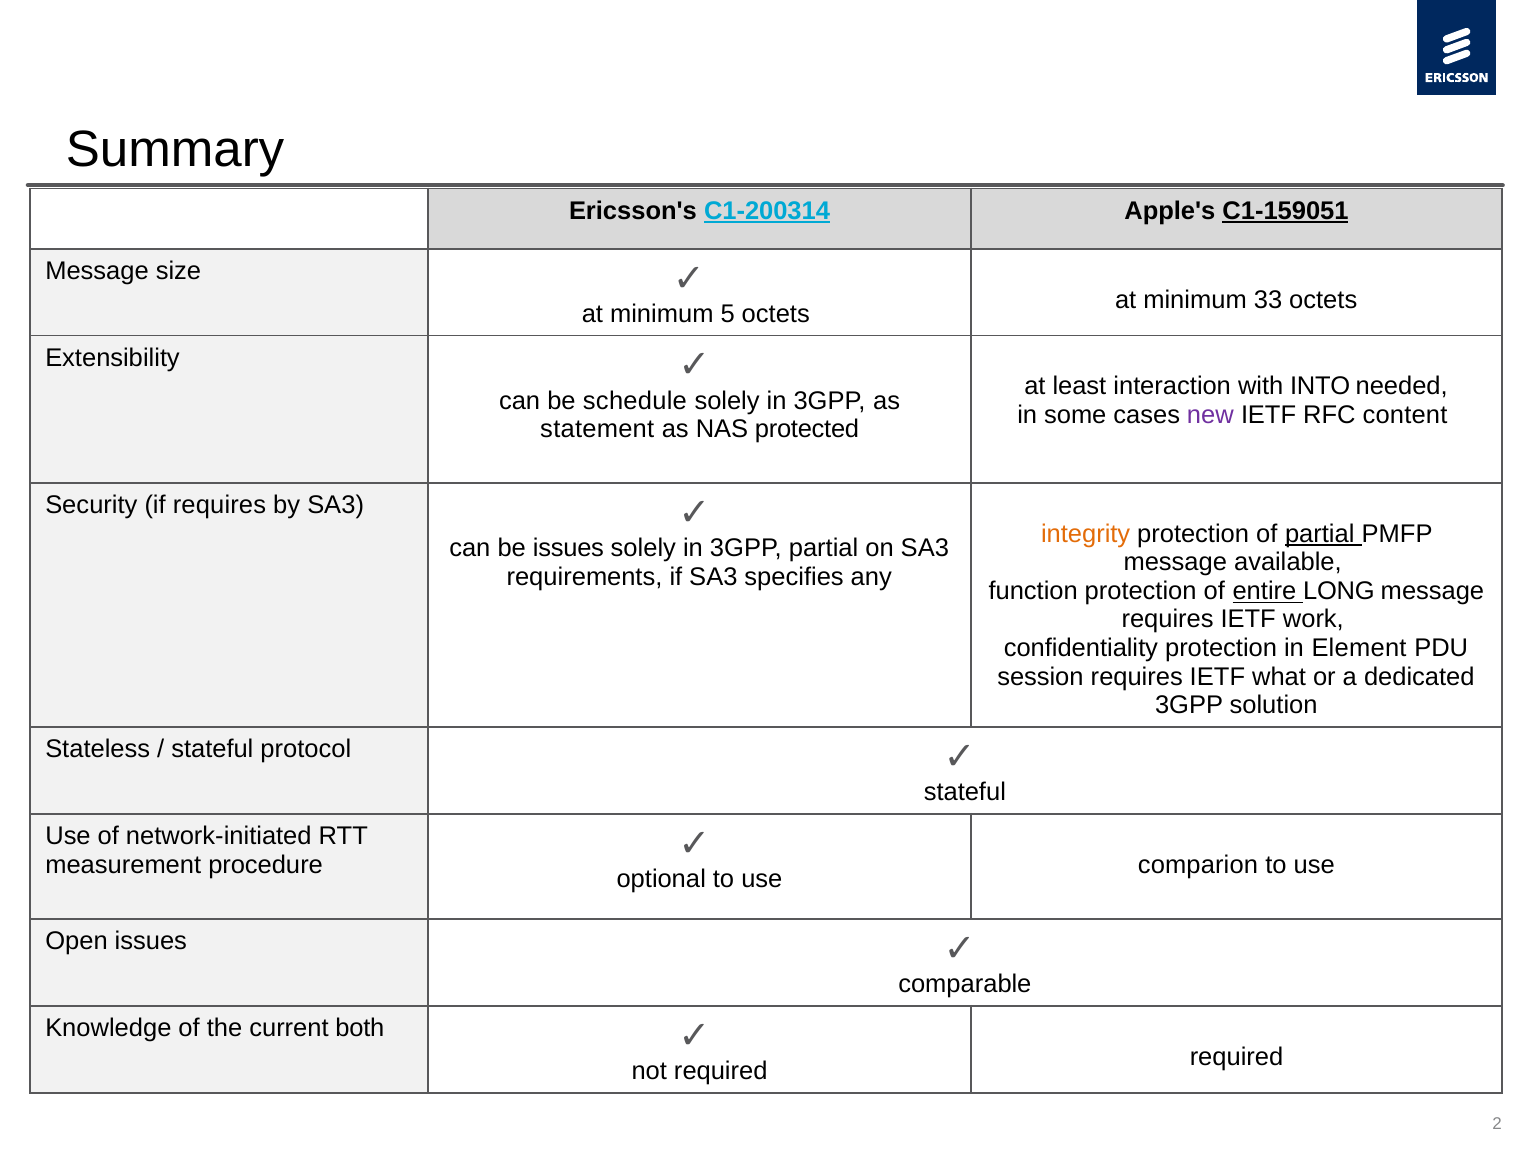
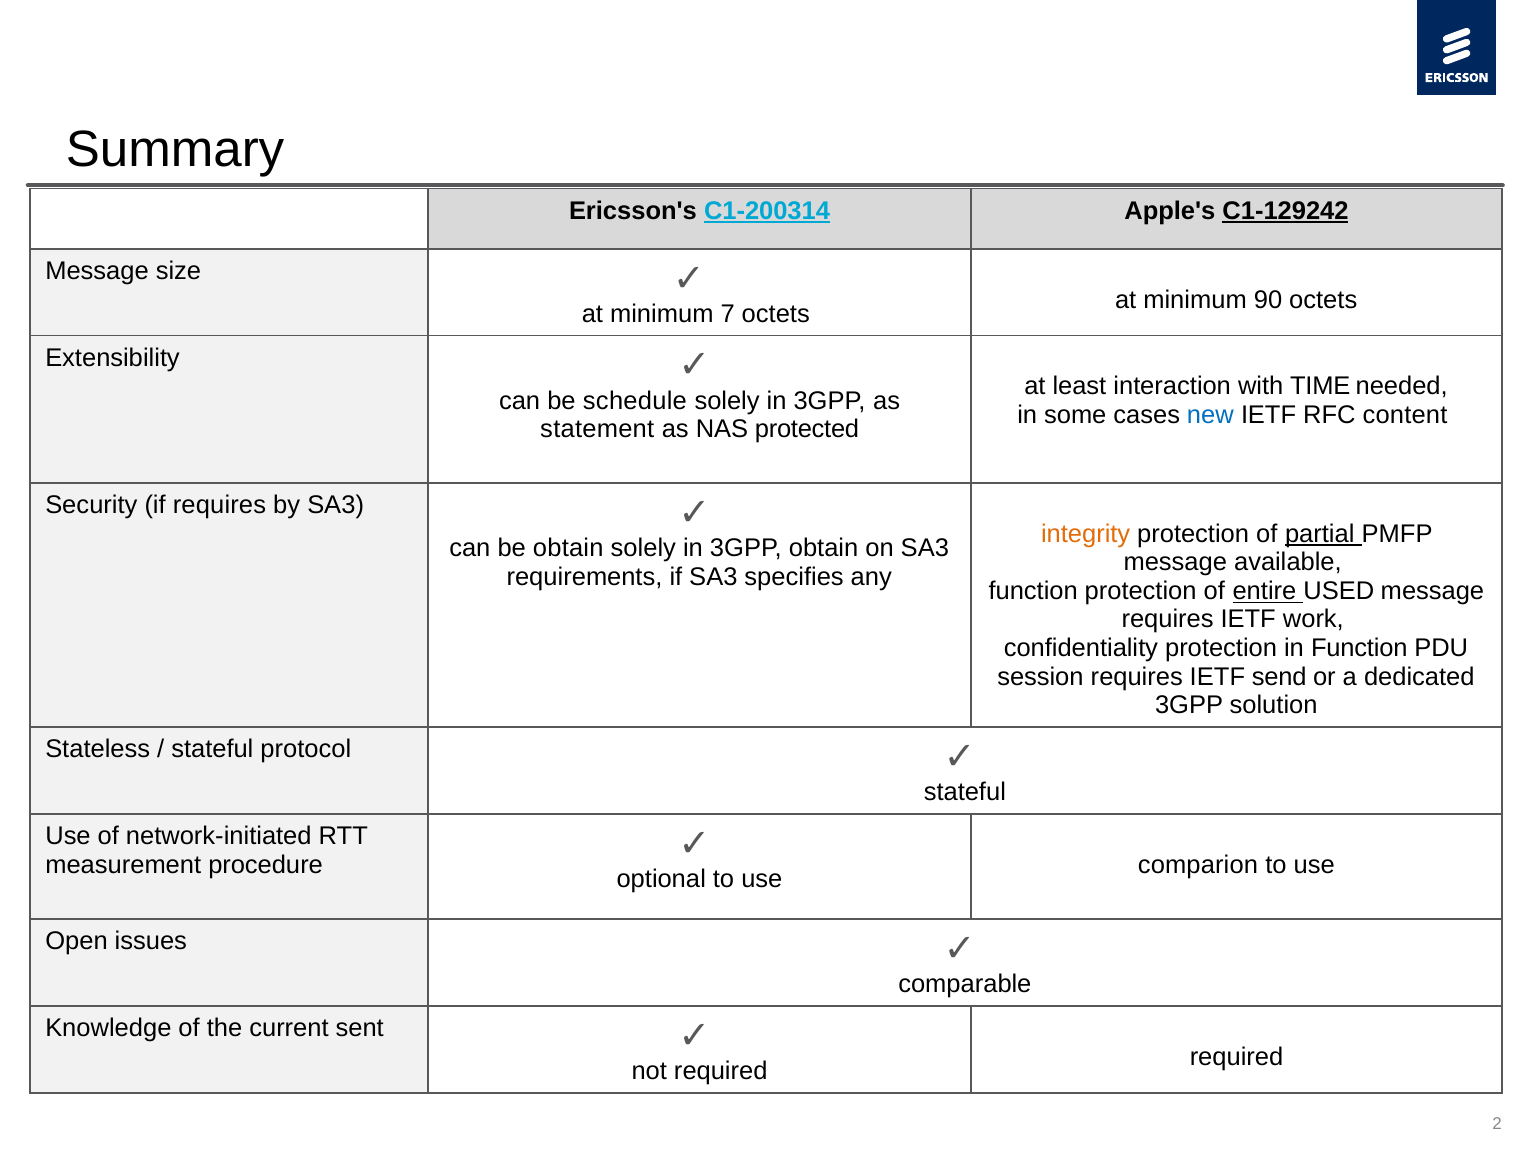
C1-159051: C1-159051 -> C1-129242 (1285, 211)
33: 33 -> 90 (1268, 300)
5: 5 -> 7 (728, 314)
INTO: INTO -> TIME (1320, 387)
new colour: purple -> blue (1210, 415)
be issues: issues -> obtain (568, 548)
3GPP partial: partial -> obtain (824, 548)
LONG: LONG -> USED (1339, 591)
in Element: Element -> Function (1359, 648)
what: what -> send (1279, 677)
both: both -> sent (360, 1028)
